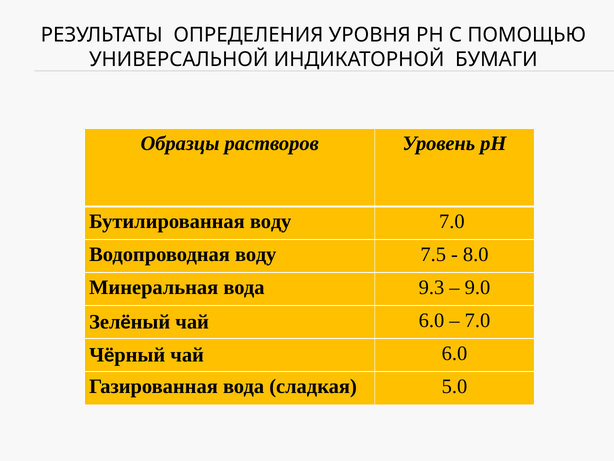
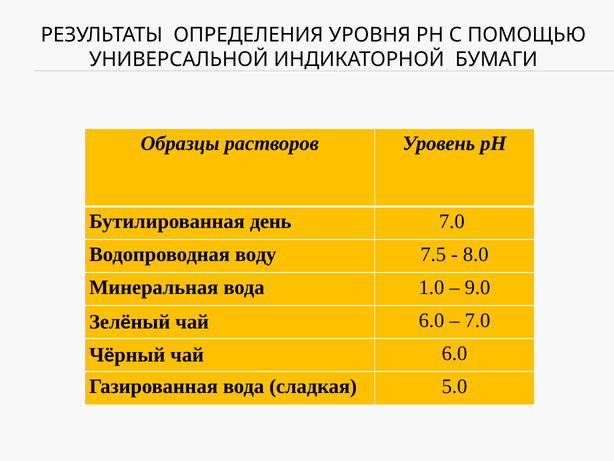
Бутилированная воду: воду -> день (271, 221)
9.3: 9.3 -> 1.0 (431, 287)
